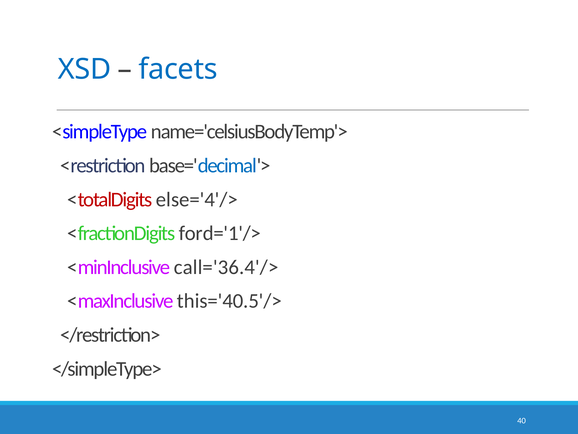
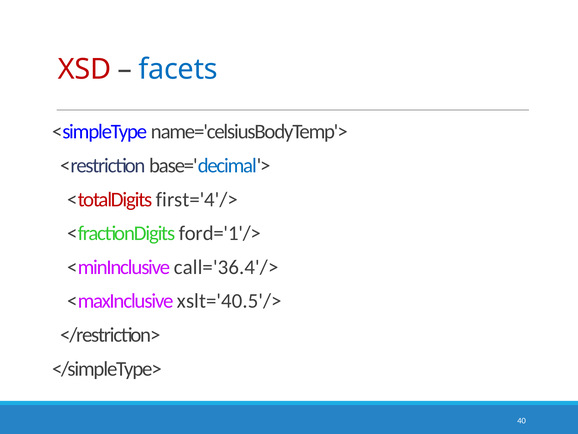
XSD colour: blue -> red (84, 69)
else='4'/>: else='4'/> -> first='4'/> (197, 199)
this='40.5'/>: this='40.5'/> -> xslt='40.5'/> (229, 301)
